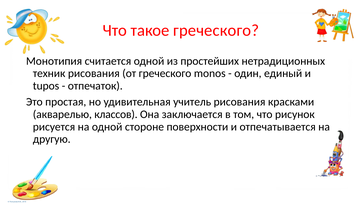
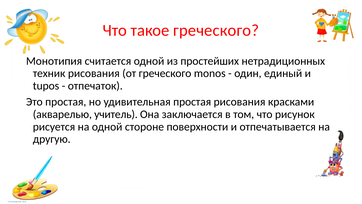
удивительная учитель: учитель -> простая (192, 102)
классов: классов -> учитель (116, 114)
